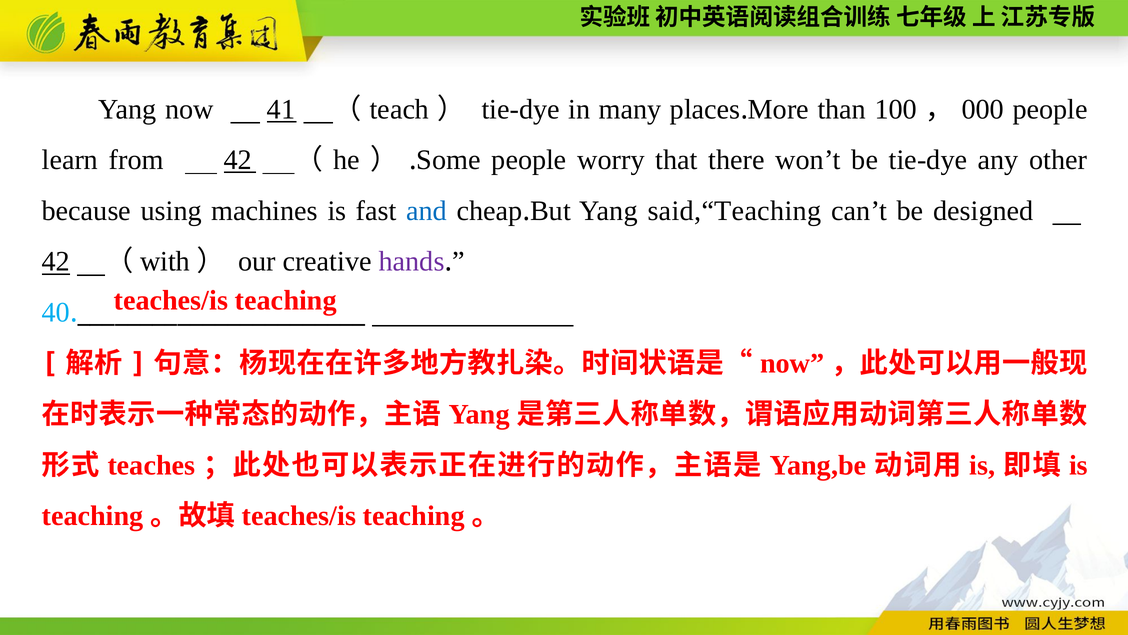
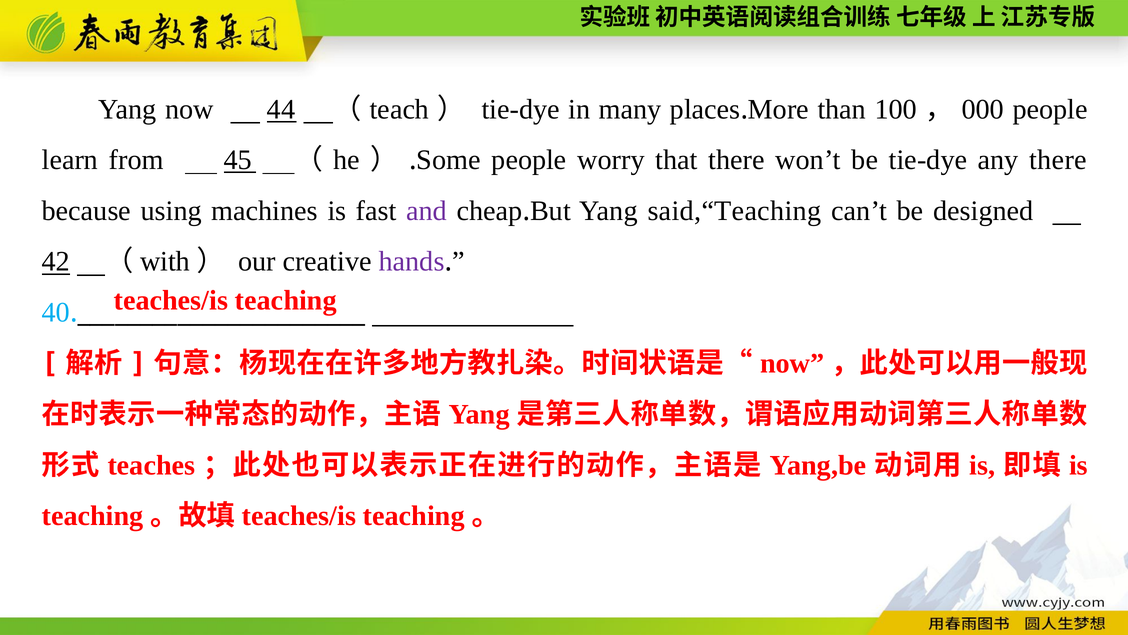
41: 41 -> 44 (281, 109)
from 42: 42 -> 45 (238, 160)
any other: other -> there (1058, 160)
and colour: blue -> purple (427, 211)
